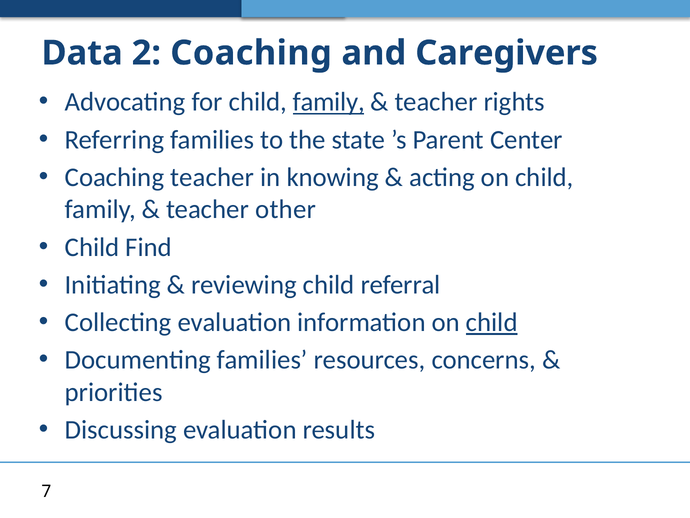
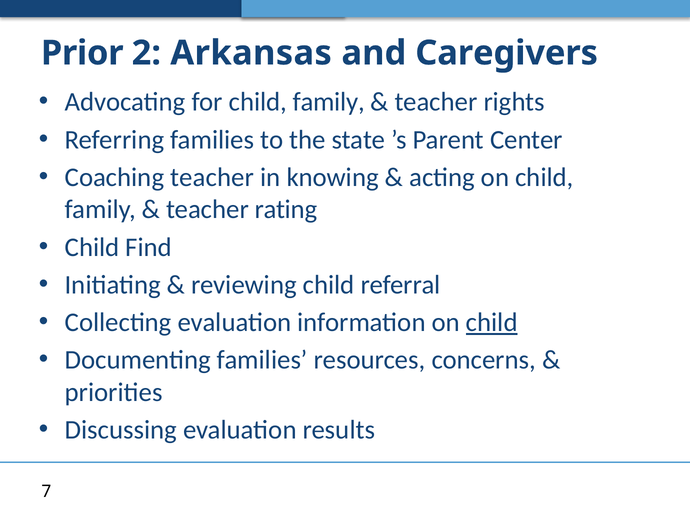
Data: Data -> Prior (82, 53)
2 Coaching: Coaching -> Arkansas (251, 53)
family underline: present -> none (329, 102)
other: other -> rating (286, 209)
